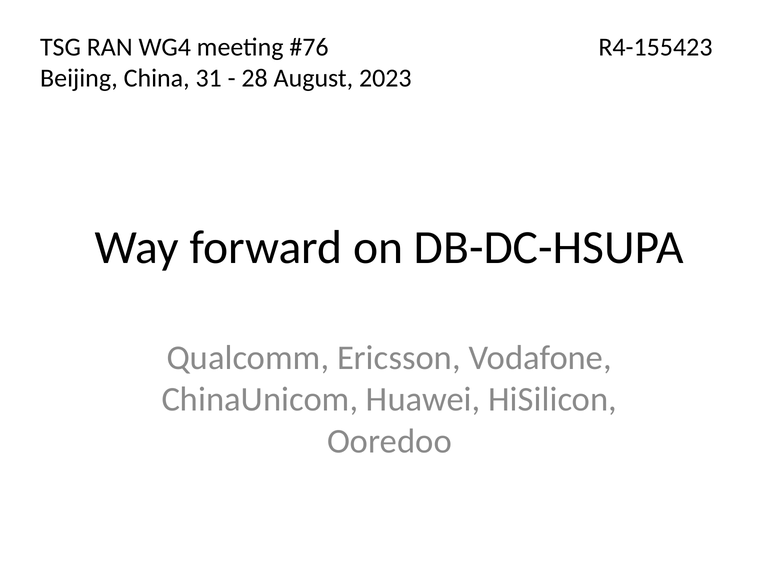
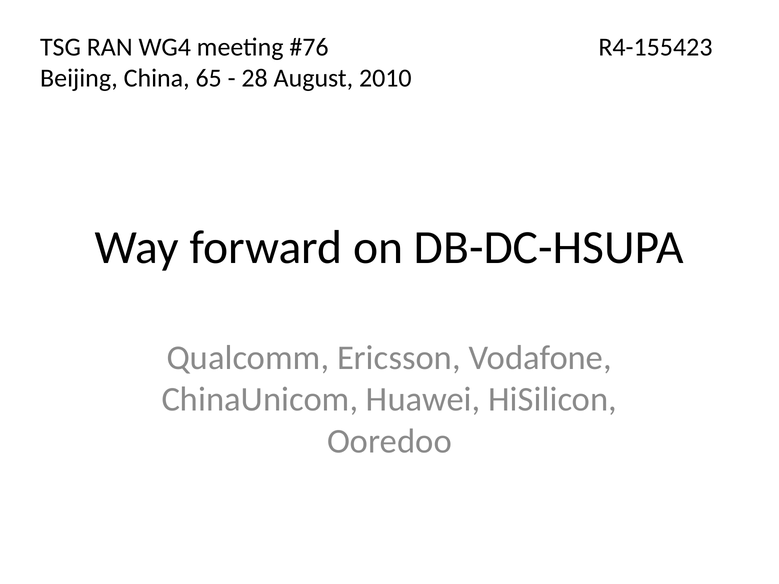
31: 31 -> 65 (209, 78)
2023: 2023 -> 2010 (385, 78)
